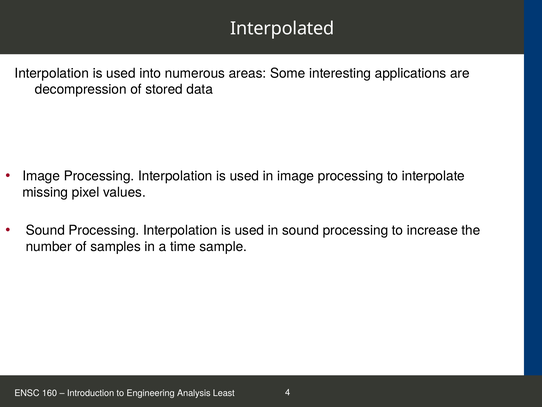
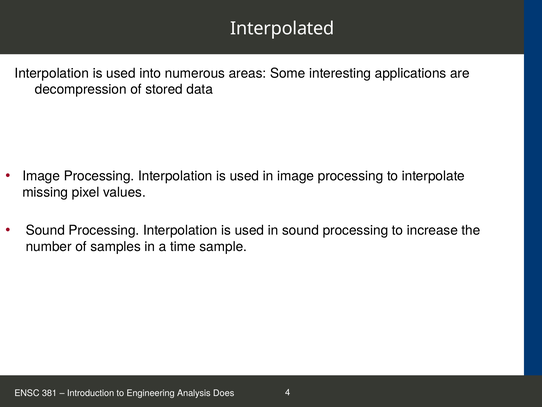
160: 160 -> 381 (49, 393)
Least: Least -> Does (224, 393)
